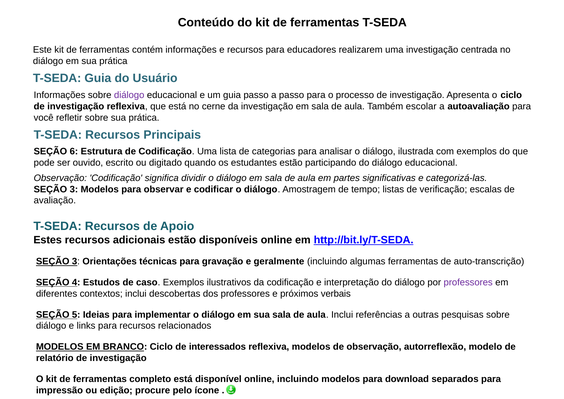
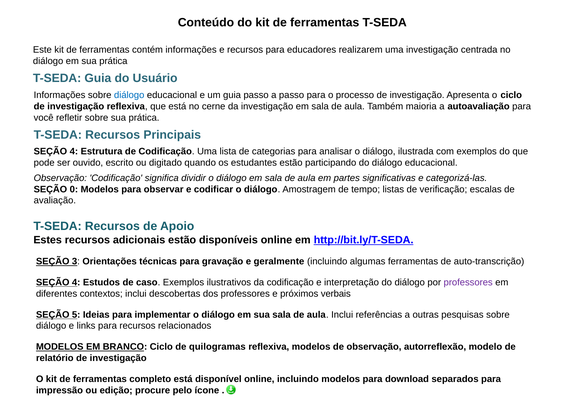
diálogo colour: purple -> blue (129, 95)
escolar: escolar -> maioria (421, 106)
6: 6 -> 4 (74, 151)
3: 3 -> 0 (74, 189)
interessados: interessados -> quilogramas (217, 347)
